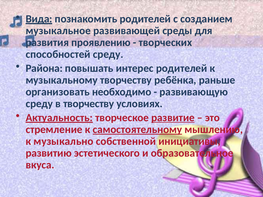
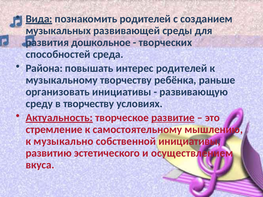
музыкальное: музыкальное -> музыкальных (58, 31)
проявлению: проявлению -> дошкольное (101, 43)
способностей среду: среду -> среда (108, 54)
организовать необходимо: необходимо -> инициативы (122, 92)
самостоятельному underline: present -> none (137, 130)
образовательное: образовательное -> осуществлением (192, 153)
